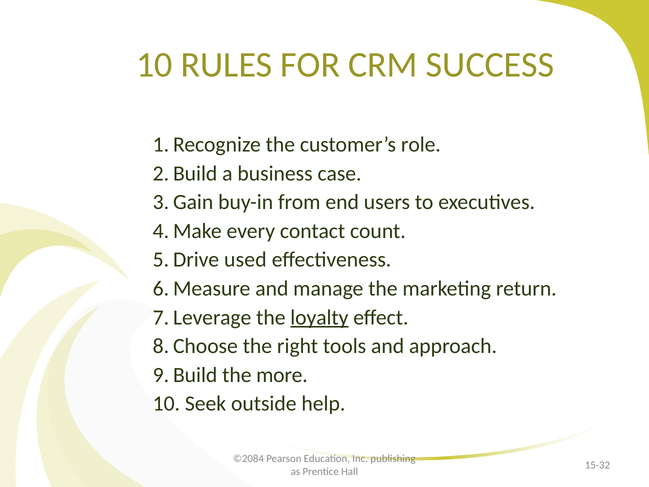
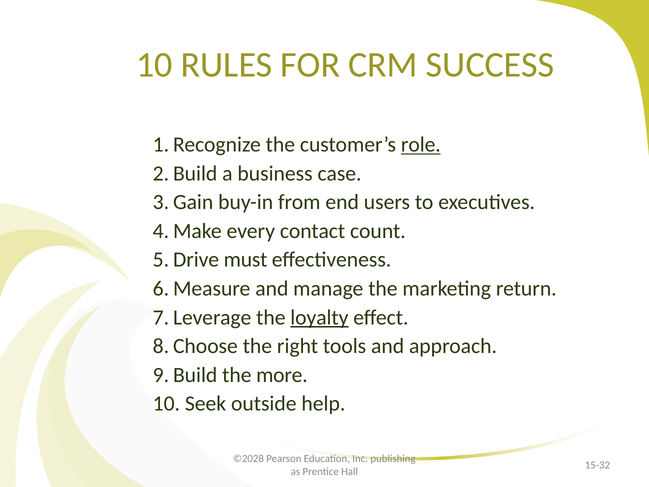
role underline: none -> present (421, 145)
used: used -> must (246, 260)
©2084: ©2084 -> ©2028 (248, 458)
